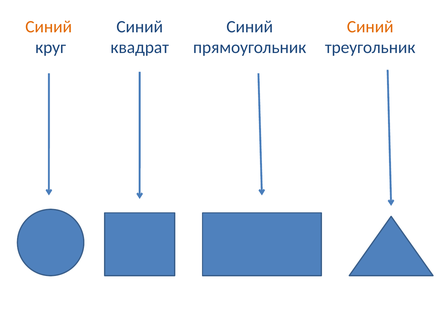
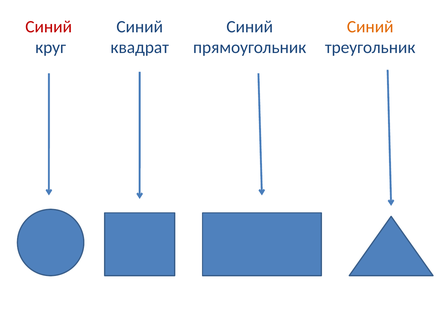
Синий colour: orange -> red (49, 27)
